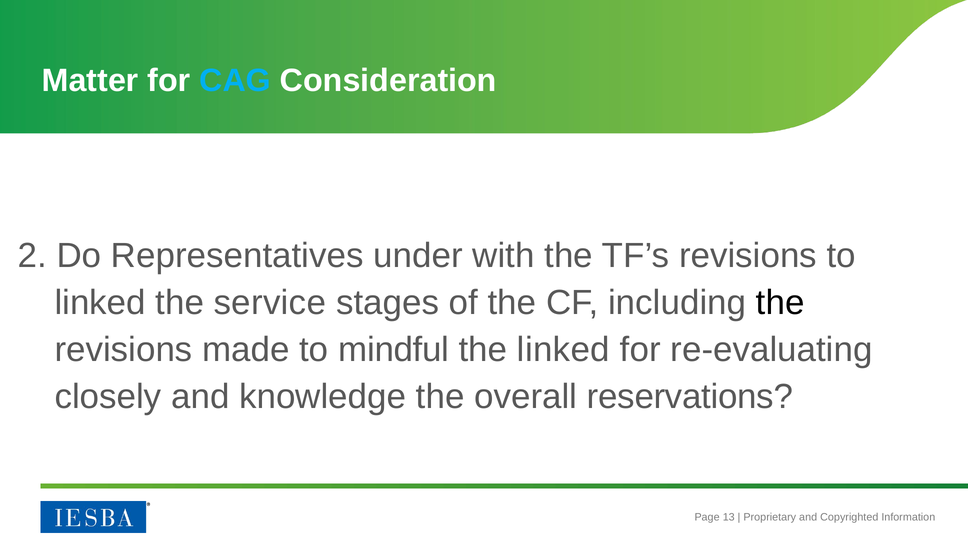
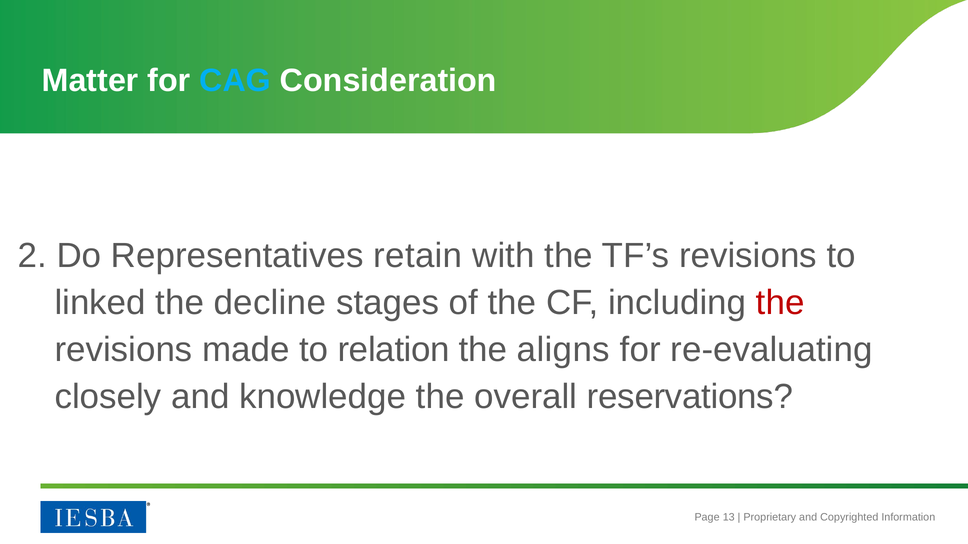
under: under -> retain (418, 256)
service: service -> decline (270, 303)
the colour: black -> red (780, 303)
mindful: mindful -> relation (394, 350)
the linked: linked -> aligns (563, 350)
